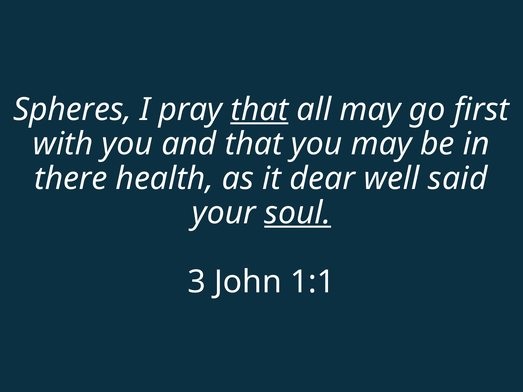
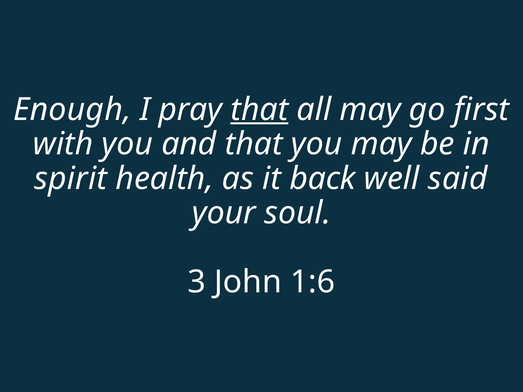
Spheres: Spheres -> Enough (72, 110)
there: there -> spirit (71, 179)
dear: dear -> back (323, 179)
soul underline: present -> none (298, 213)
1:1: 1:1 -> 1:6 (313, 282)
